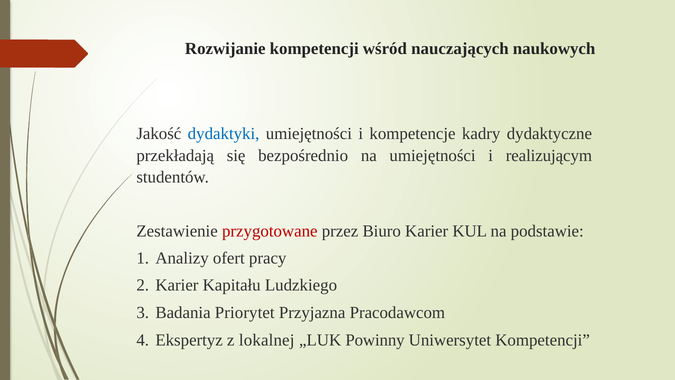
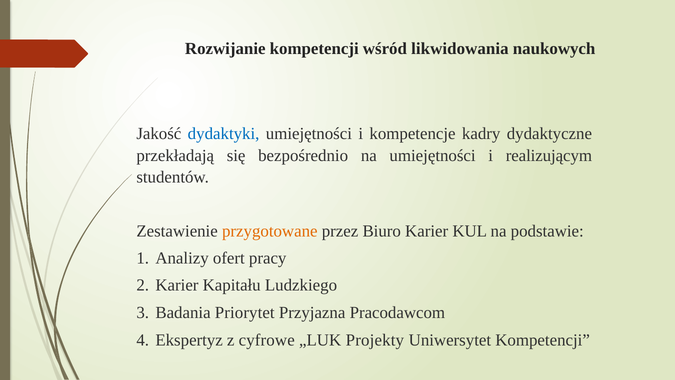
nauczających: nauczających -> likwidowania (460, 48)
przygotowane colour: red -> orange (270, 231)
lokalnej: lokalnej -> cyfrowe (267, 340)
Powinny: Powinny -> Projekty (375, 340)
